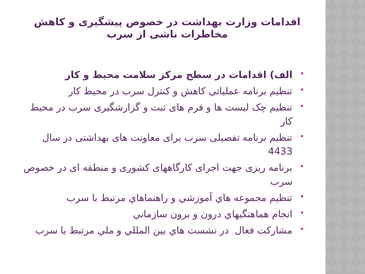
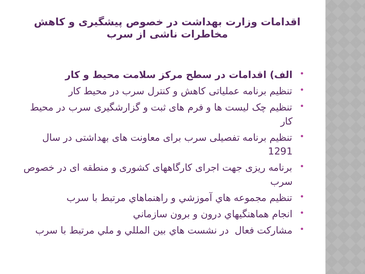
4433: 4433 -> 1291 (280, 151)
